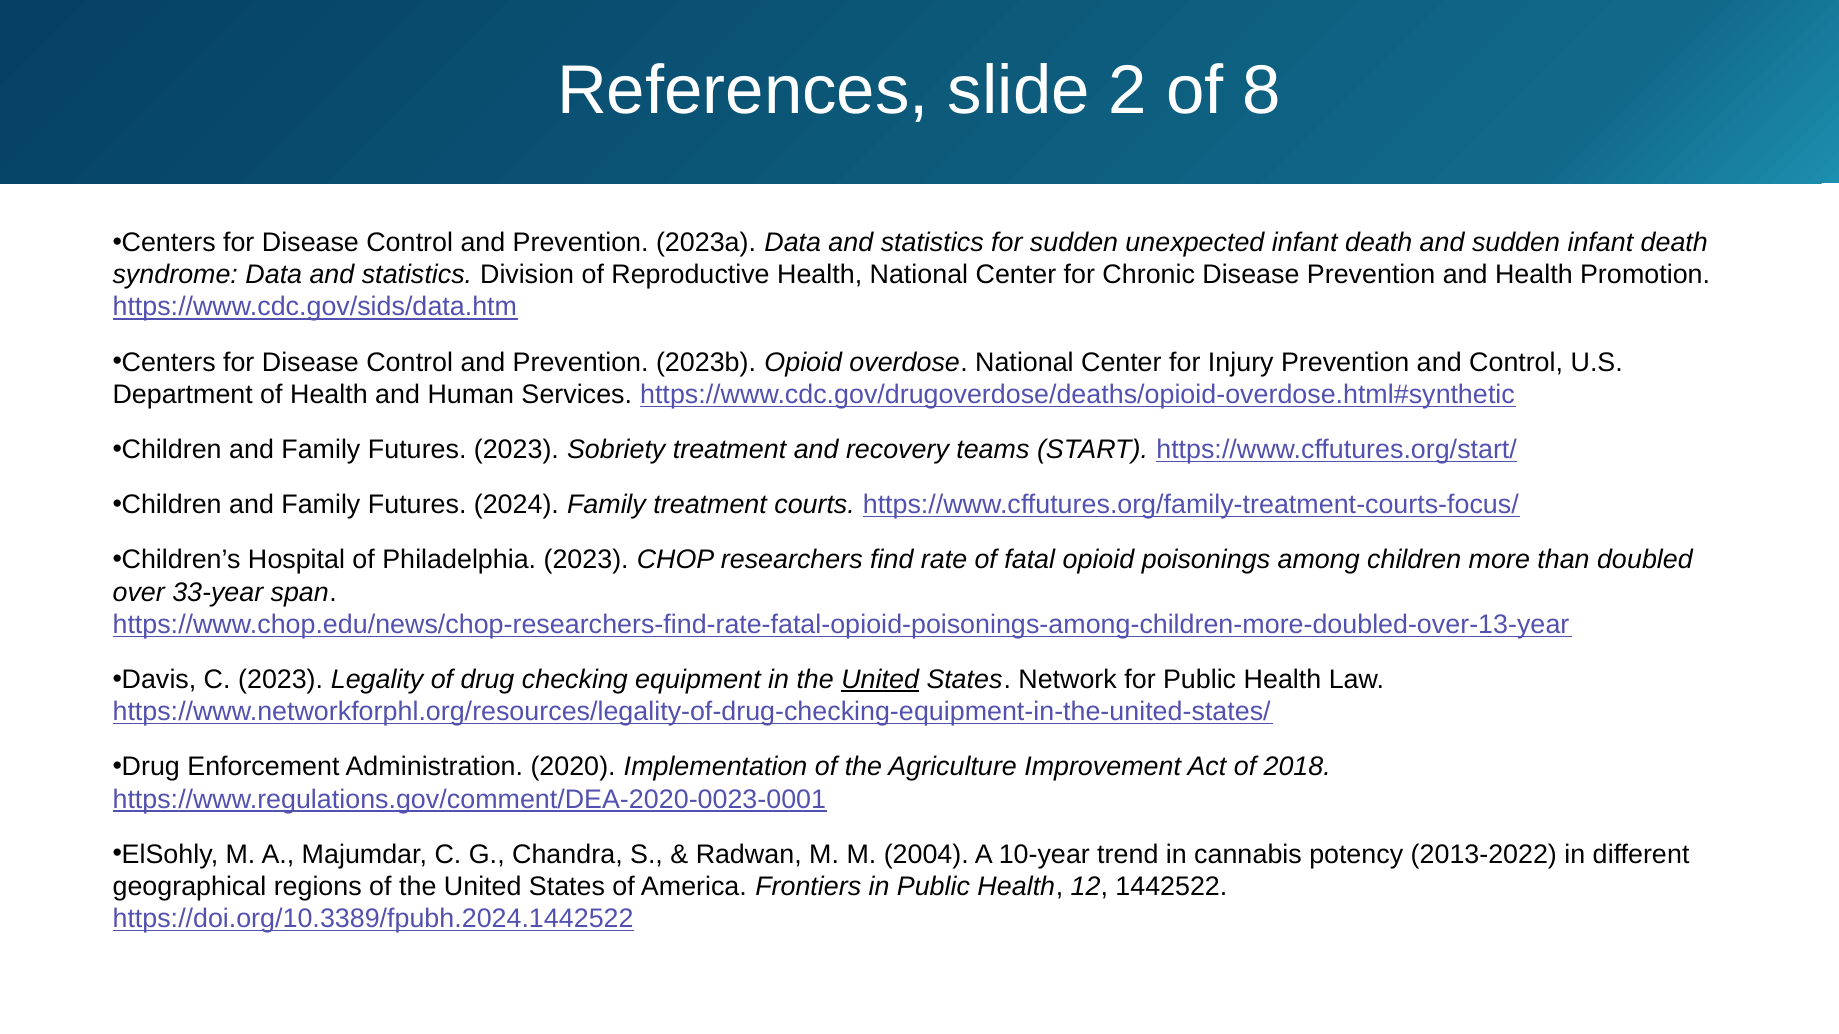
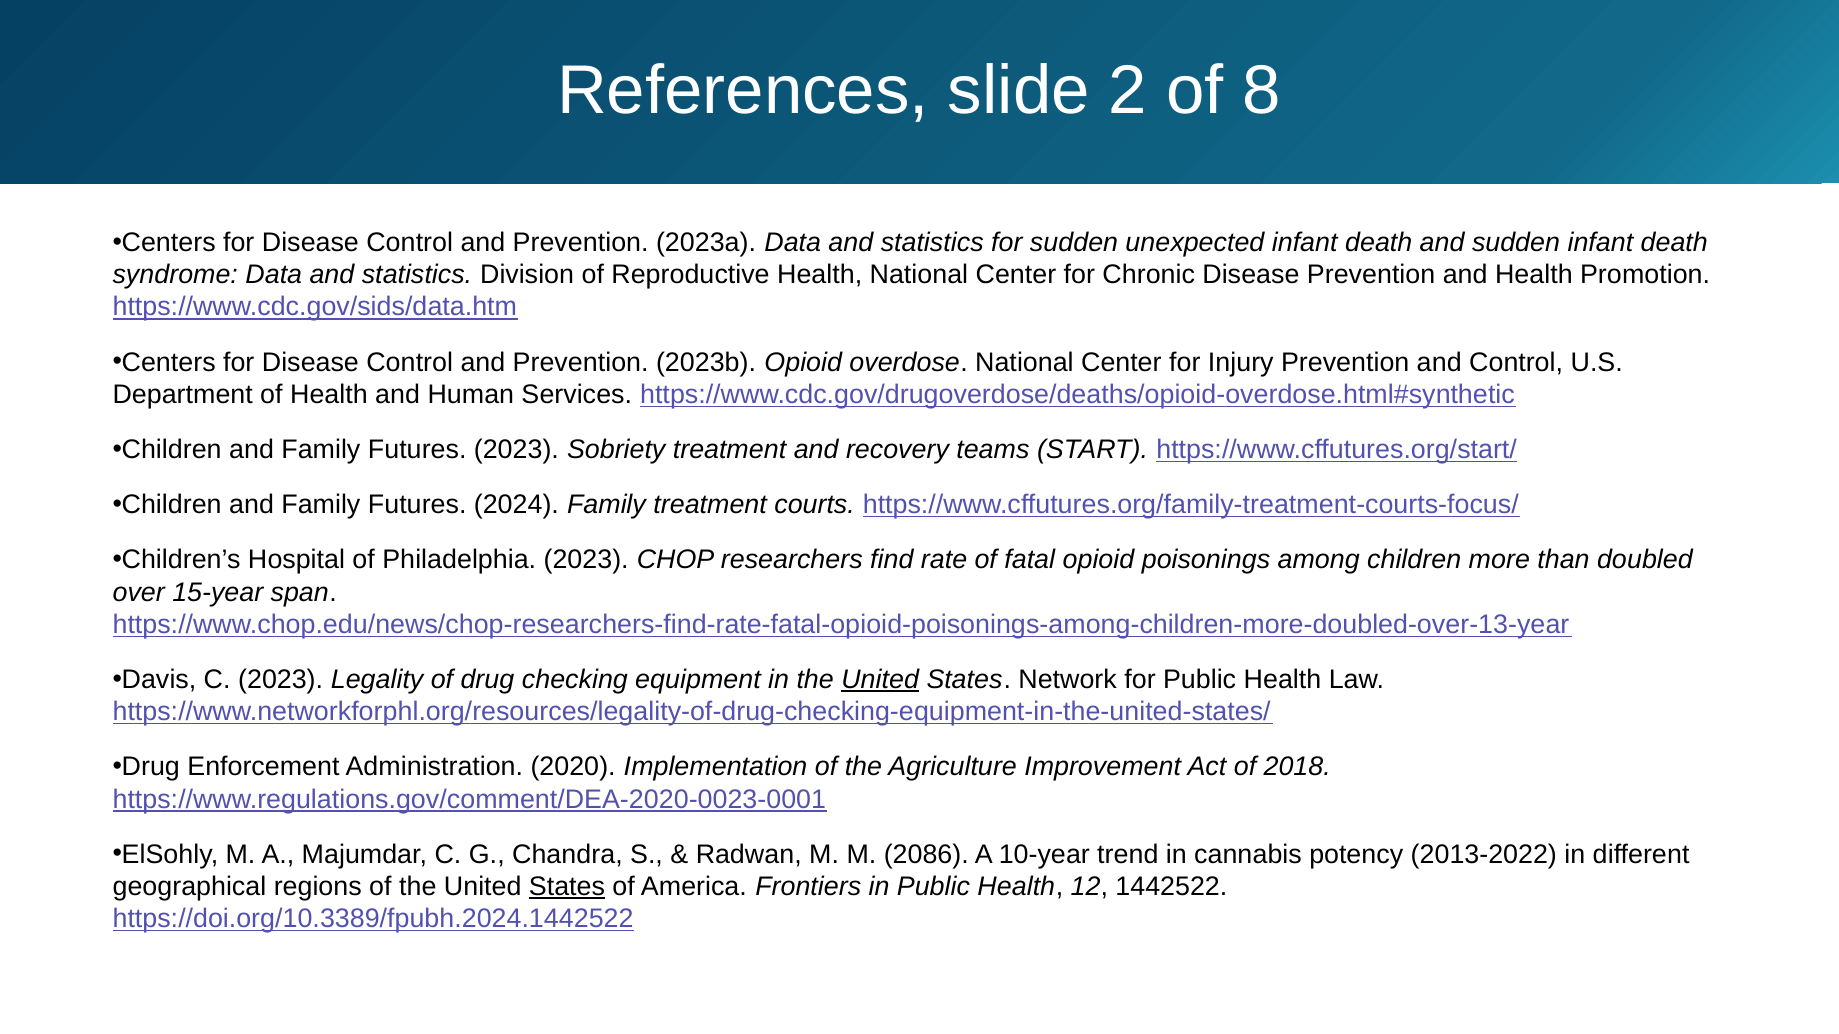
33-year: 33-year -> 15-year (218, 592)
2004: 2004 -> 2086 (926, 855)
States underline: none -> present (567, 887)
